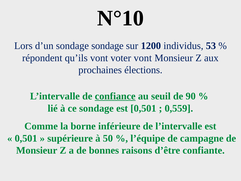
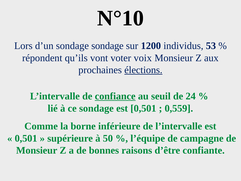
voter vont: vont -> voix (143, 58)
élections underline: none -> present (143, 70)
90: 90 -> 24 (191, 96)
